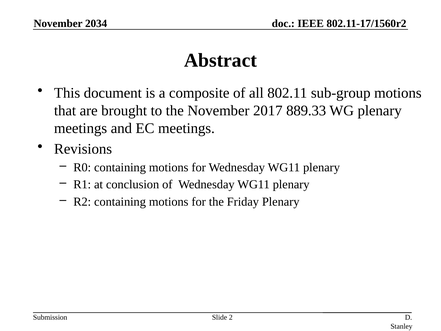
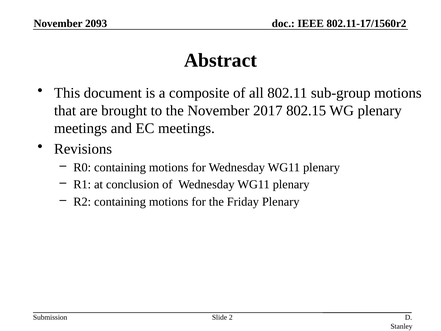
2034: 2034 -> 2093 (96, 24)
889.33: 889.33 -> 802.15 (306, 111)
